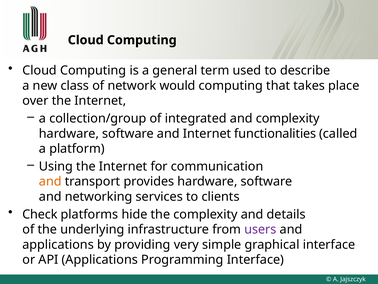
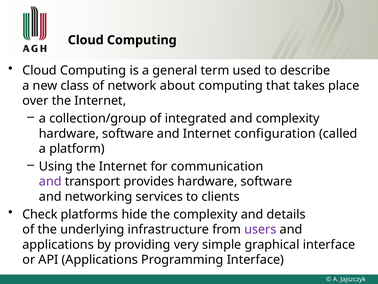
would: would -> about (177, 85)
functionalities: functionalities -> configuration (275, 133)
and colour: orange -> purple (50, 181)
